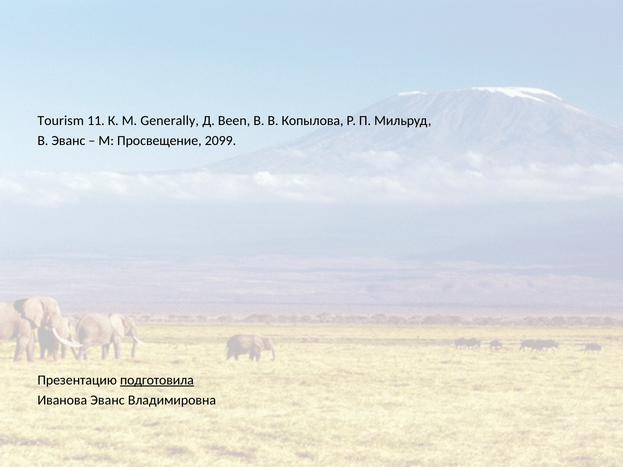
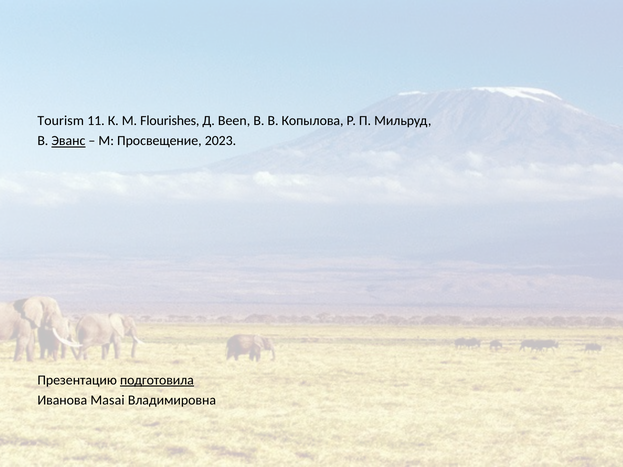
Generally: Generally -> Flourishes (170, 121)
Эванс underline: none -> present (68, 141)
2099: 2099 -> 2023 (220, 141)
Иванова Эванс: Эванс -> Masai (107, 400)
